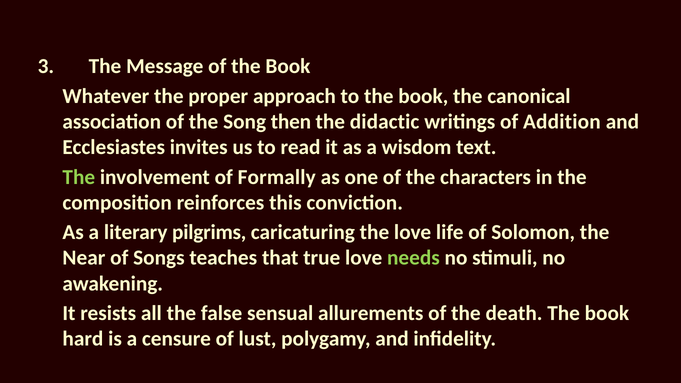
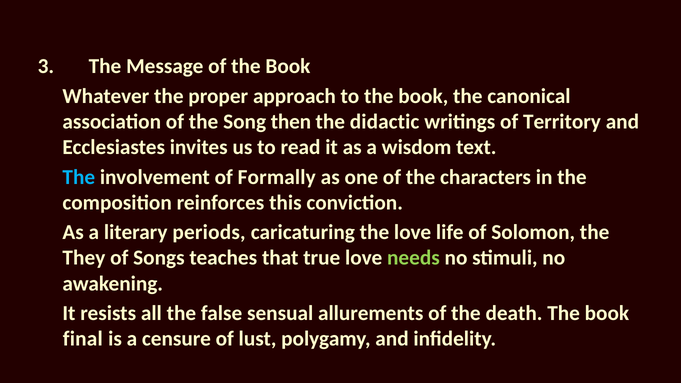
Addition: Addition -> Territory (562, 122)
The colour: light green -> light blue (79, 177)
pilgrims: pilgrims -> periods (209, 232)
Near: Near -> They (84, 258)
hard: hard -> final (83, 339)
